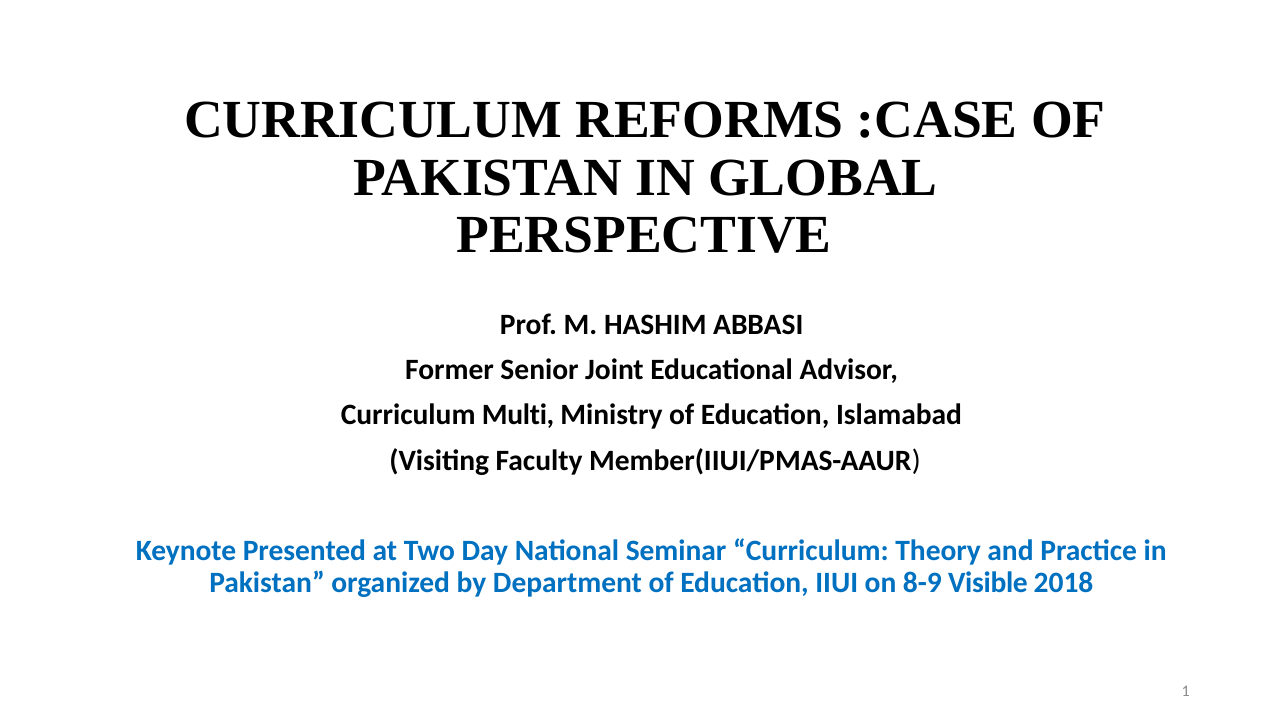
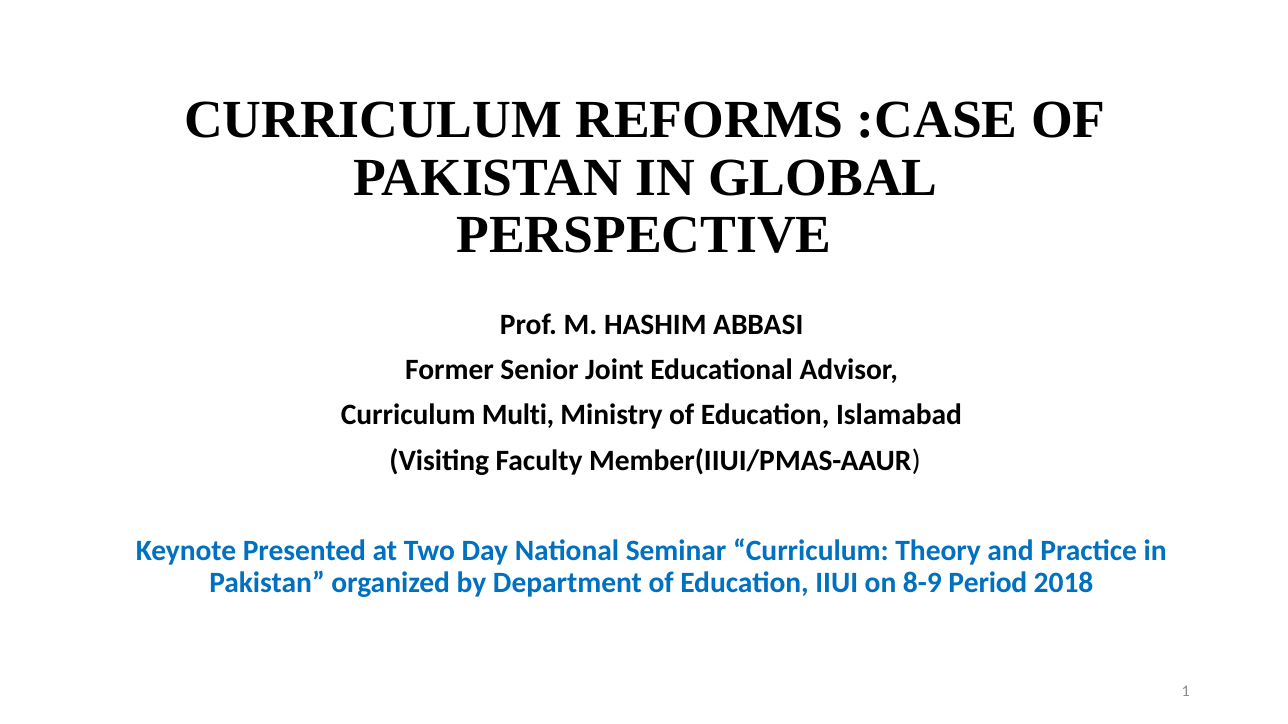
Visible: Visible -> Period (988, 583)
